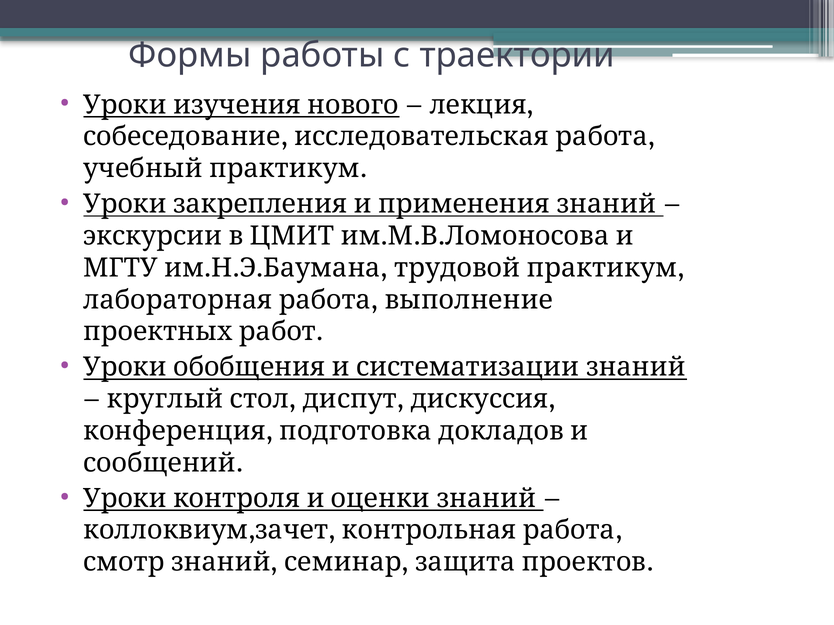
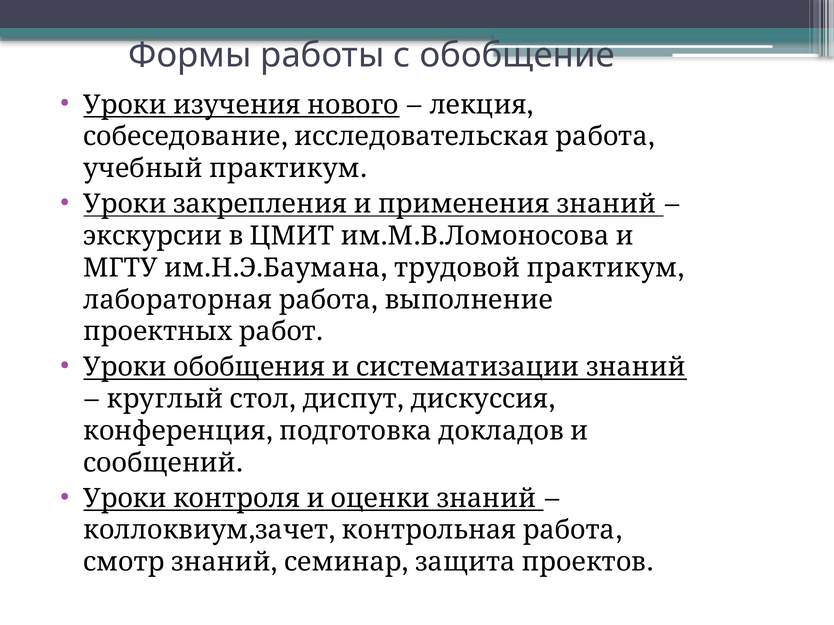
траектории: траектории -> обобщение (517, 55)
